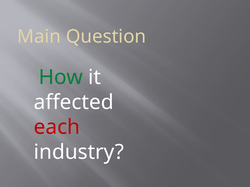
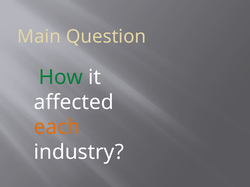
each colour: red -> orange (57, 127)
